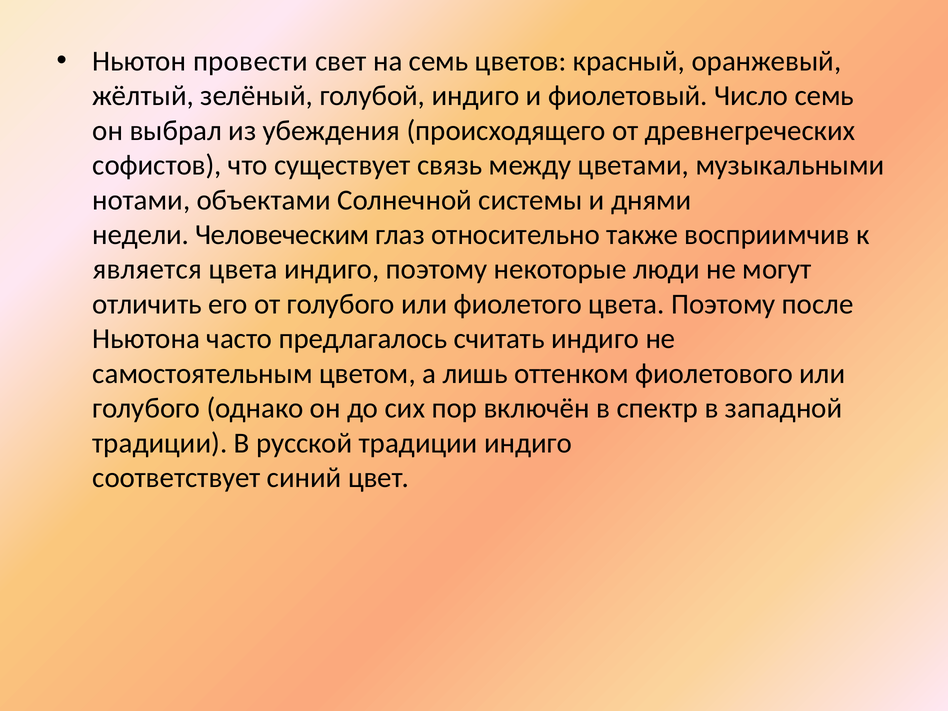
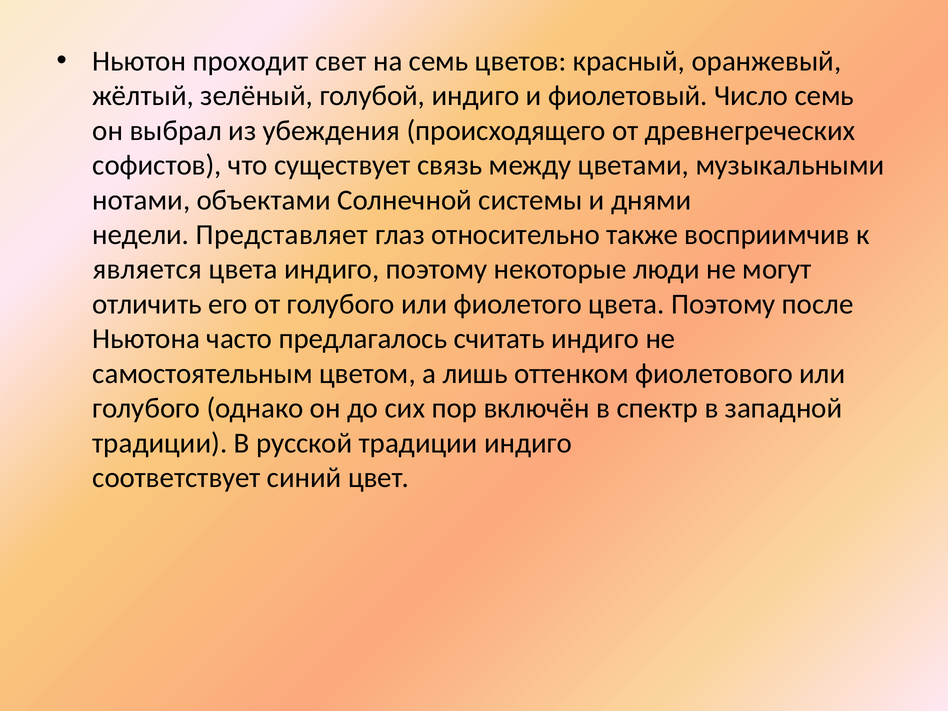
провести: провести -> проходит (251, 61)
Человеческим: Человеческим -> Представляет (282, 235)
